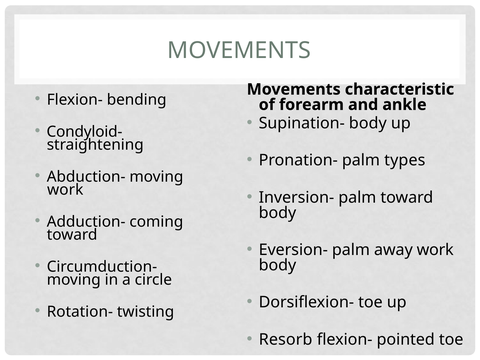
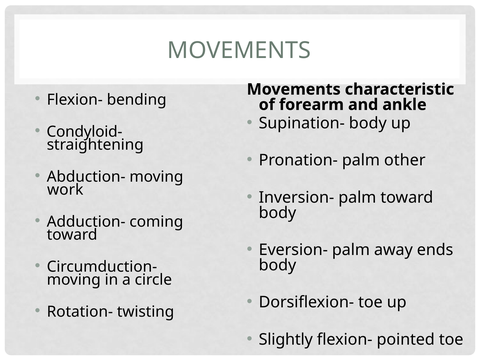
types: types -> other (405, 160)
away work: work -> ends (435, 250)
Resorb: Resorb -> Slightly (286, 339)
